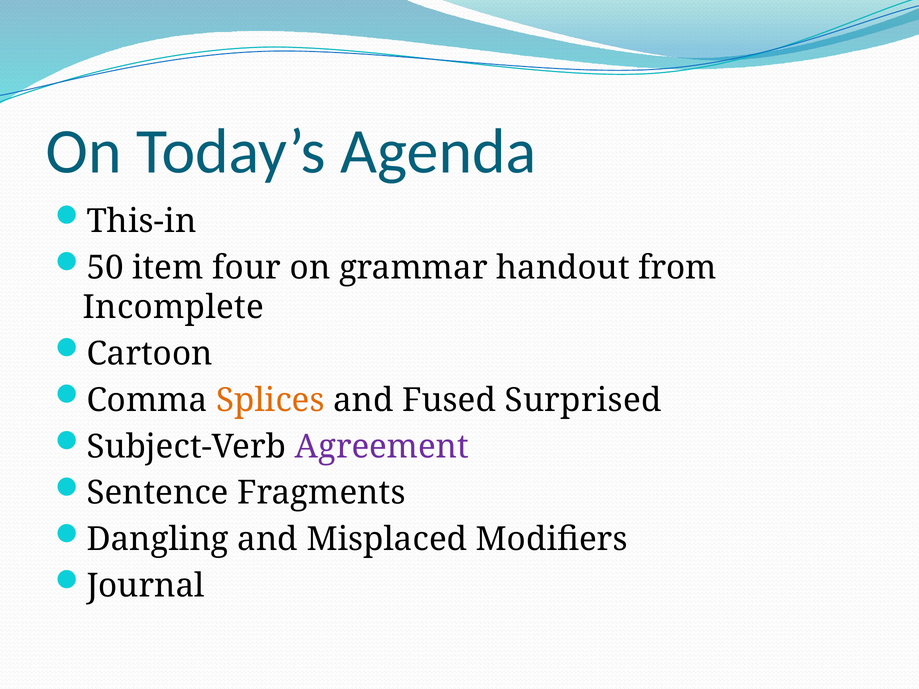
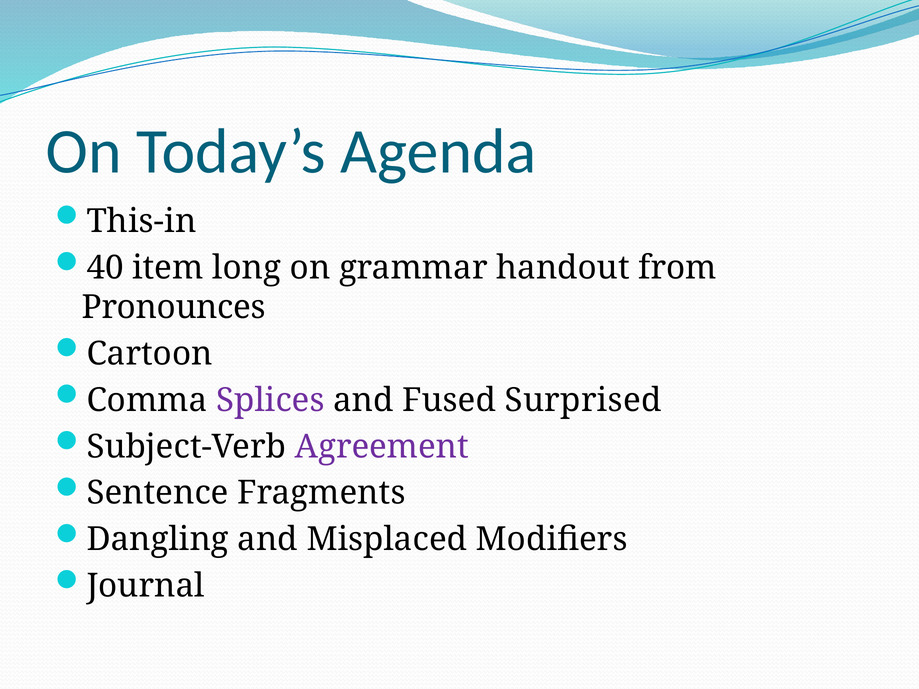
50: 50 -> 40 (105, 268)
four: four -> long (247, 268)
Incomplete: Incomplete -> Pronounces (174, 307)
Splices colour: orange -> purple (270, 400)
